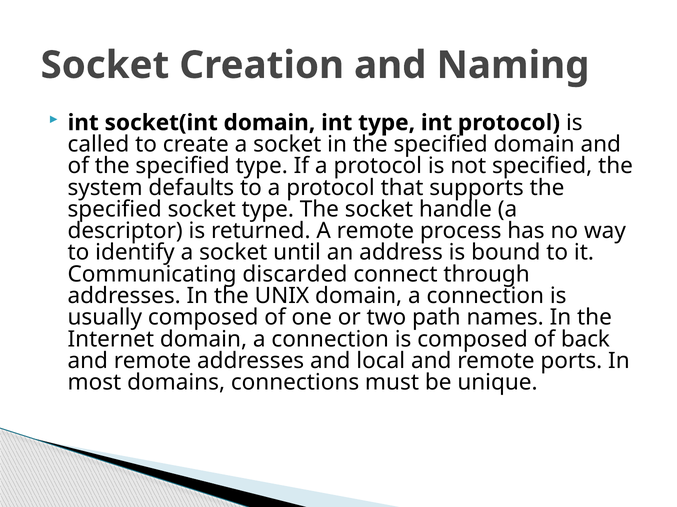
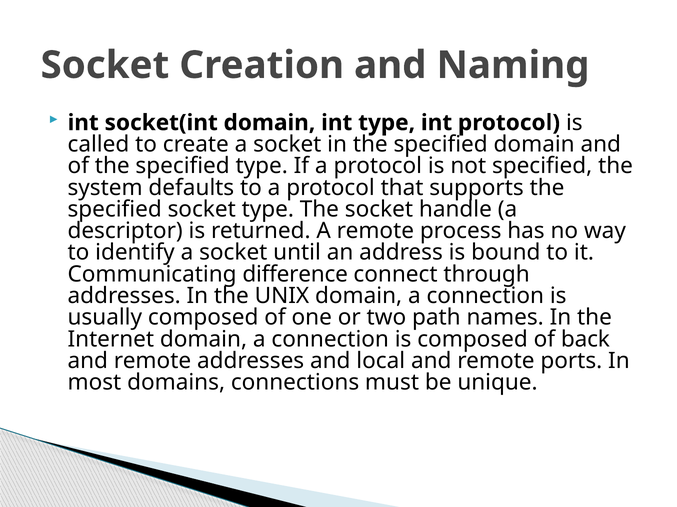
discarded: discarded -> difference (295, 275)
